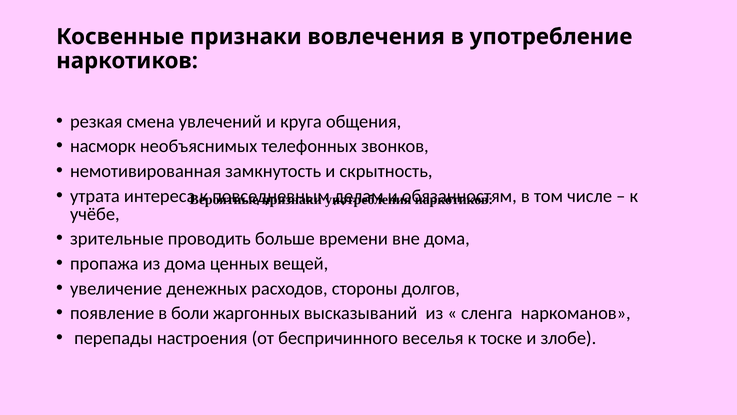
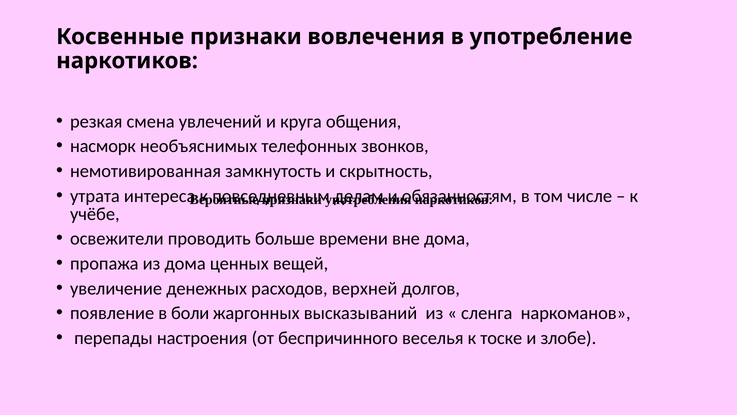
зрительные: зрительные -> освежители (117, 238)
стороны: стороны -> верхней (365, 288)
